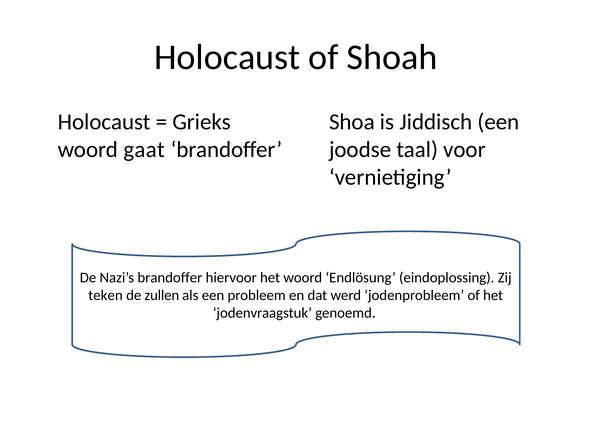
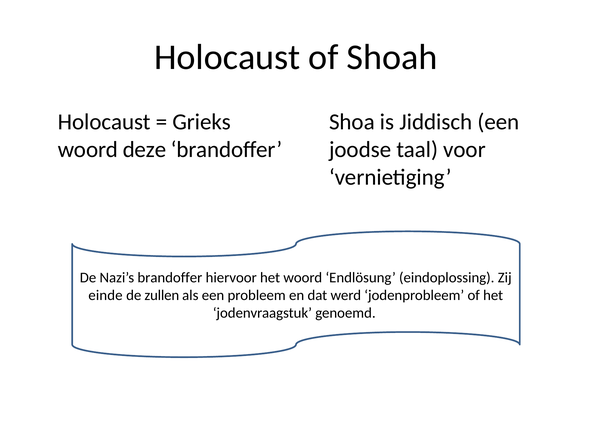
gaat: gaat -> deze (144, 150)
teken: teken -> einde (105, 295)
